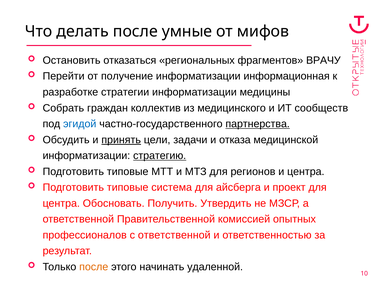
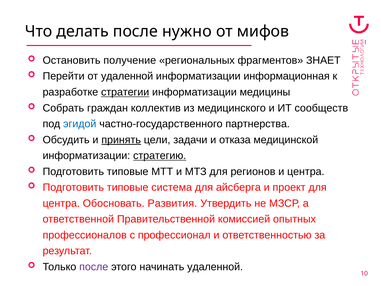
умные: умные -> нужно (187, 31)
отказаться: отказаться -> получение (130, 60)
ВРАЧУ: ВРАЧУ -> ЗНАЕТ (323, 60)
от получение: получение -> удаленной (127, 76)
стратегии underline: none -> present (125, 92)
партнерства underline: present -> none (258, 124)
Получить: Получить -> Развития (172, 203)
с ответственной: ответственной -> профессионал (174, 235)
после colour: orange -> purple (94, 267)
